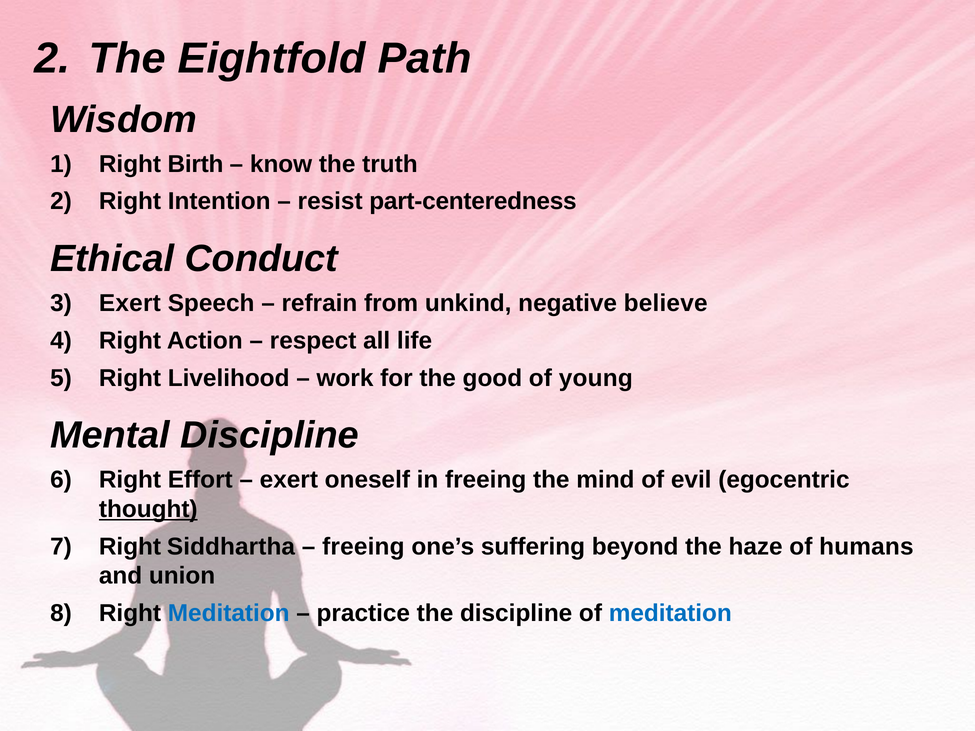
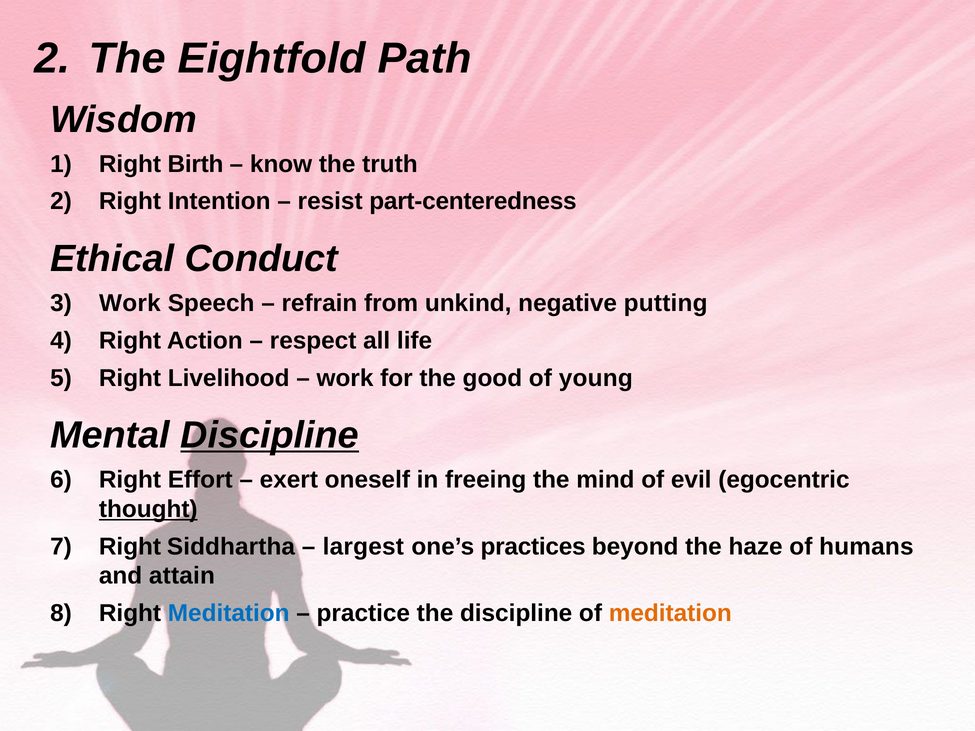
Exert: Exert -> Work (130, 303)
believe: believe -> putting (666, 303)
Discipline underline: none -> present (270, 435)
freeing: freeing -> largest (363, 547)
suffering: suffering -> practices (533, 547)
union: union -> attain (182, 576)
meditation colour: blue -> orange (670, 613)
